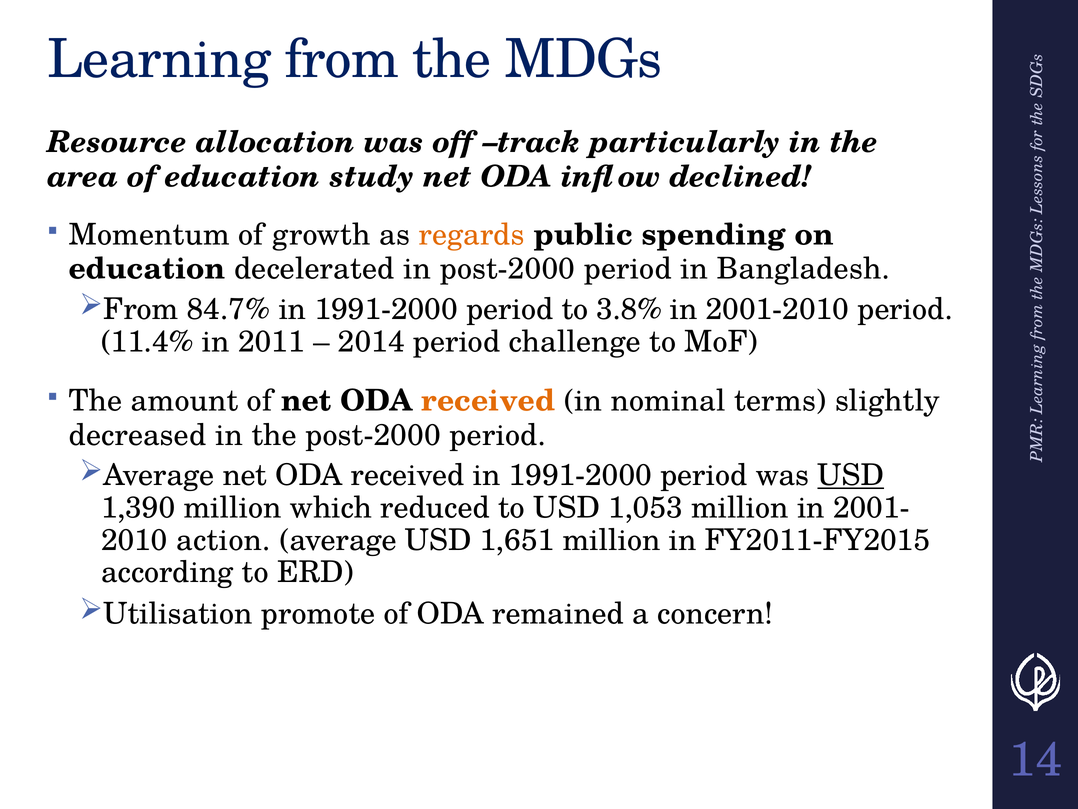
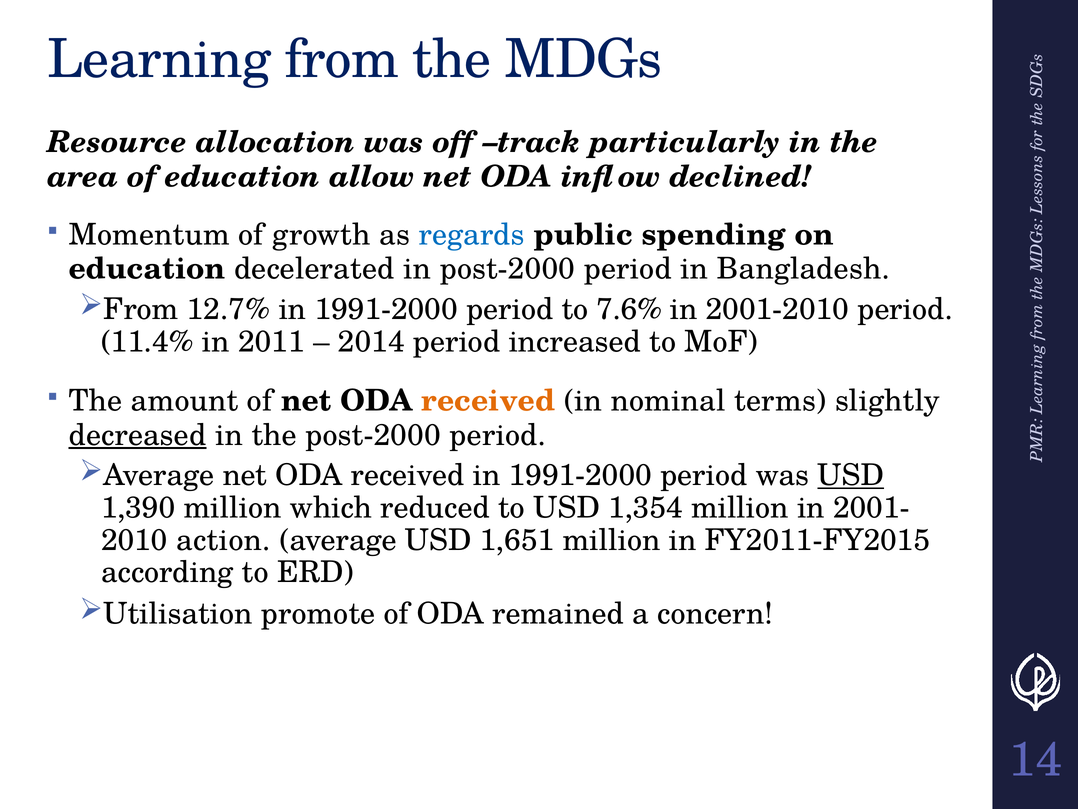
study: study -> allow (372, 177)
regards colour: orange -> blue (472, 235)
84.7%: 84.7% -> 12.7% (228, 309)
3.8%: 3.8% -> 7.6% (629, 309)
challenge: challenge -> increased (575, 341)
decreased underline: none -> present (137, 435)
1,053: 1,053 -> 1,354 (645, 507)
